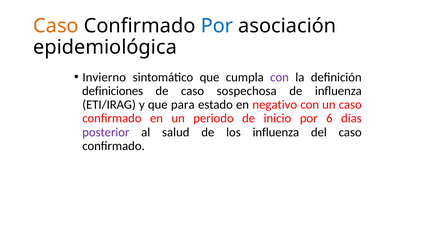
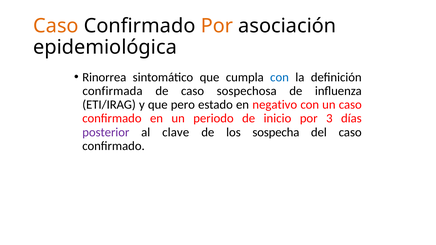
Por colour: blue -> orange (217, 26)
Invierno: Invierno -> Rinorrea (104, 77)
con colour: purple -> blue (280, 77)
definiciones: definiciones -> confirmada (112, 91)
para: para -> pero (183, 105)
6: 6 -> 3 (329, 119)
salud: salud -> clave (176, 132)
los influenza: influenza -> sospecha (276, 132)
